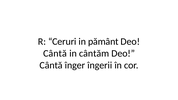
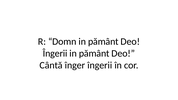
Ceruri: Ceruri -> Domn (62, 42)
Cântă: Cântă -> Îngerii (55, 53)
cântăm: cântăm -> pământ (94, 53)
